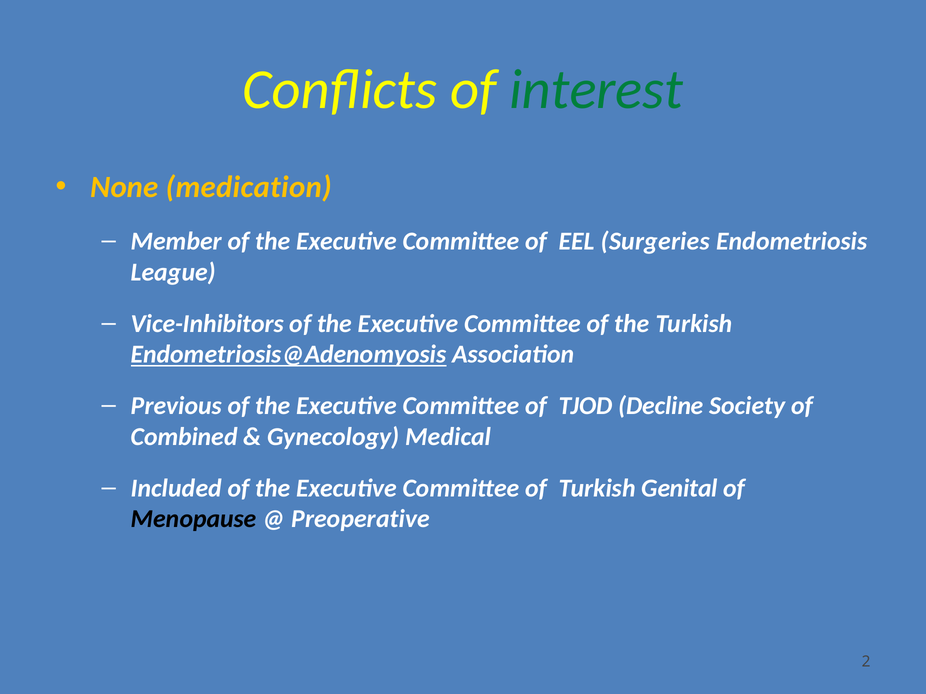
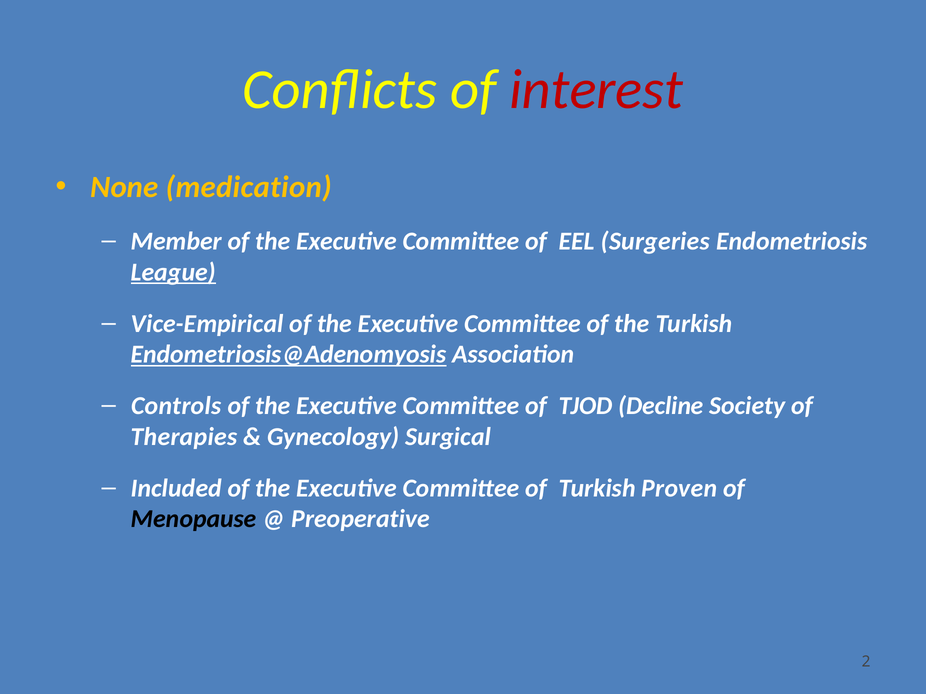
interest colour: green -> red (596, 90)
League underline: none -> present (173, 272)
Vice-Inhibitors: Vice-Inhibitors -> Vice-Empirical (207, 324)
Previous: Previous -> Controls (176, 406)
Combined: Combined -> Therapies (184, 437)
Medical: Medical -> Surgical (448, 437)
Genital: Genital -> Proven (679, 488)
